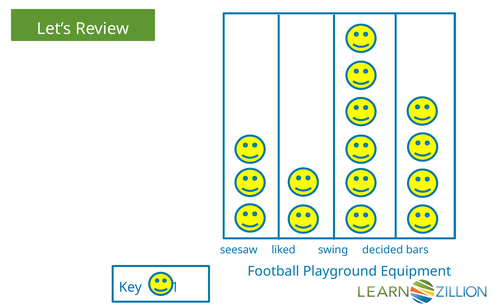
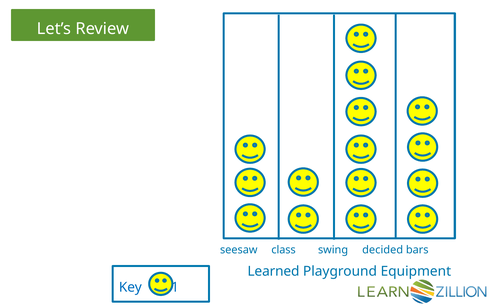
liked: liked -> class (284, 250)
Football: Football -> Learned (273, 271)
